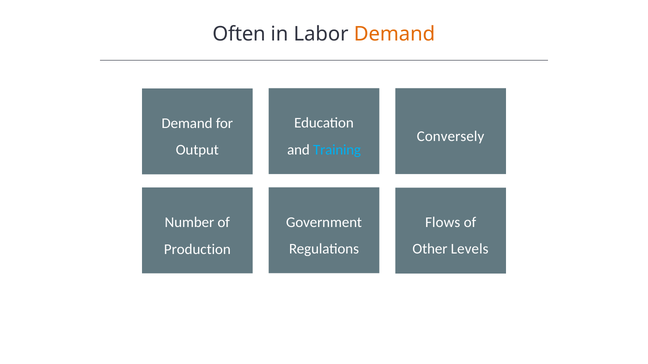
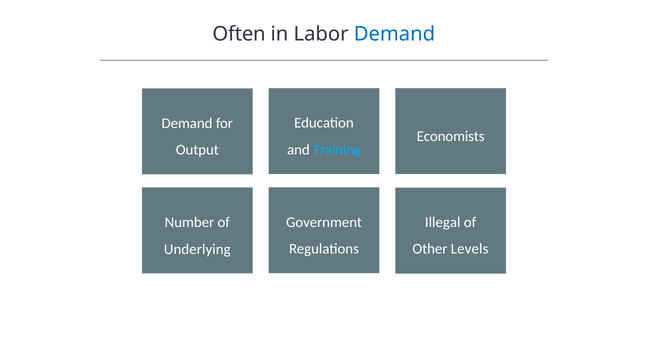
Demand colour: orange -> blue (394, 34)
Conversely: Conversely -> Economists (451, 136)
Flows: Flows -> Illegal (443, 223)
Production: Production -> Underlying (197, 250)
